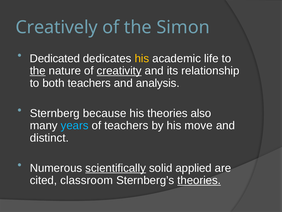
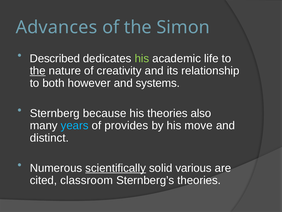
Creatively: Creatively -> Advances (56, 27)
Dedicated: Dedicated -> Described (55, 58)
his colour: yellow -> light green (142, 58)
creativity underline: present -> none (119, 71)
both teachers: teachers -> however (89, 83)
analysis: analysis -> systems (158, 83)
of teachers: teachers -> provides (126, 125)
applied: applied -> various (194, 168)
theories underline: present -> none (199, 180)
